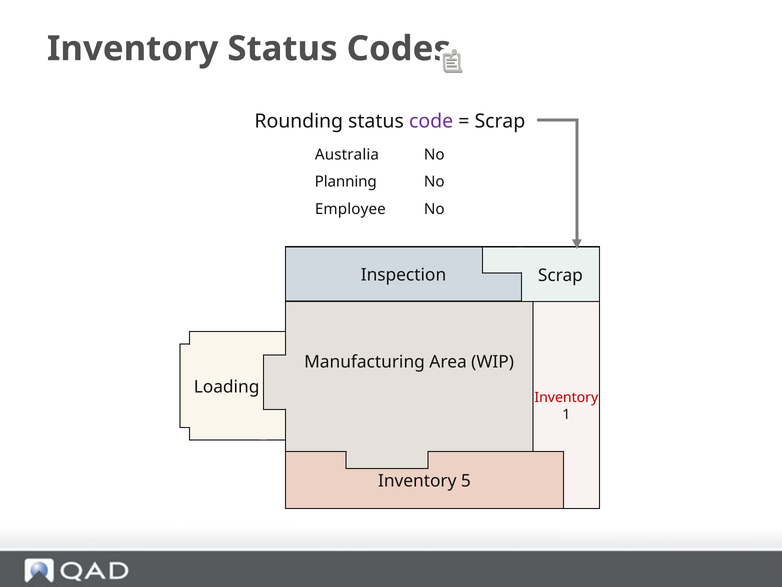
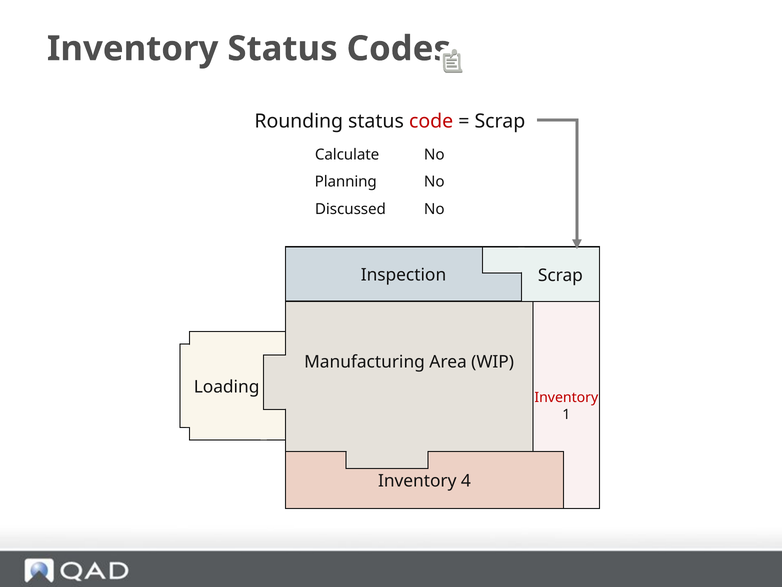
code colour: purple -> red (431, 121)
Australia: Australia -> Calculate (347, 154)
Employee: Employee -> Discussed (350, 209)
5: 5 -> 4 (466, 481)
